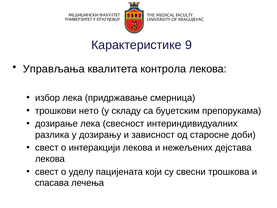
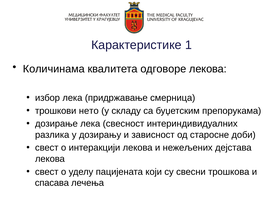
9: 9 -> 1 (188, 45)
Управљања: Управљања -> Количинама (54, 69)
контрола: контрола -> одговоре (163, 69)
